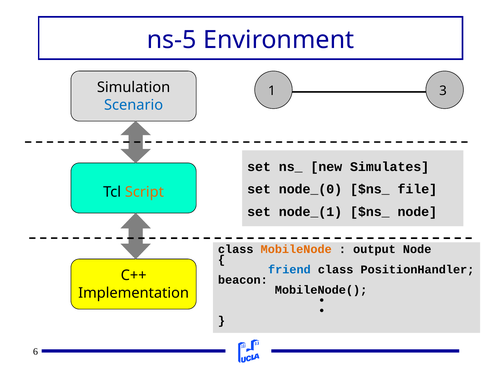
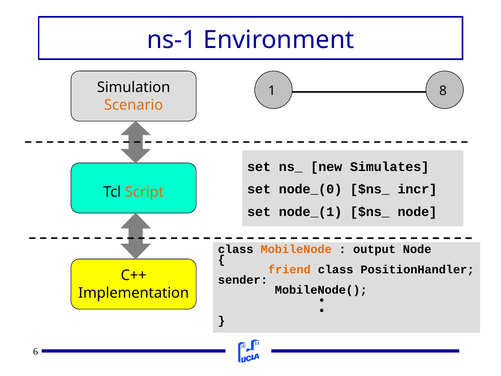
ns-5: ns-5 -> ns-1 (172, 40)
3: 3 -> 8 (443, 91)
Scenario colour: blue -> orange (134, 105)
file: file -> incr (417, 189)
friend colour: blue -> orange (289, 270)
beacon: beacon -> sender (243, 280)
